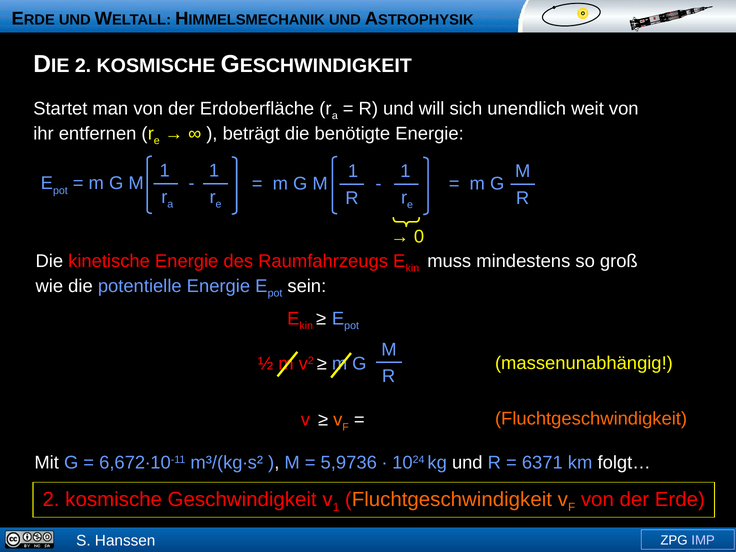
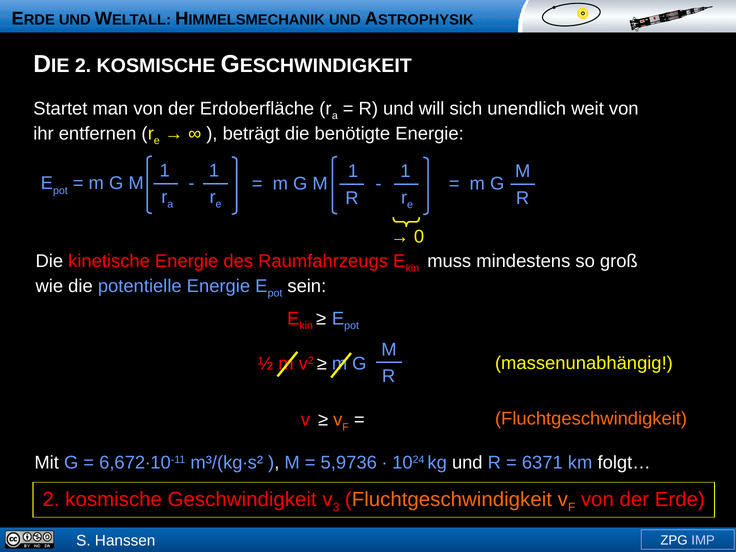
v 1: 1 -> 3 (336, 507)
